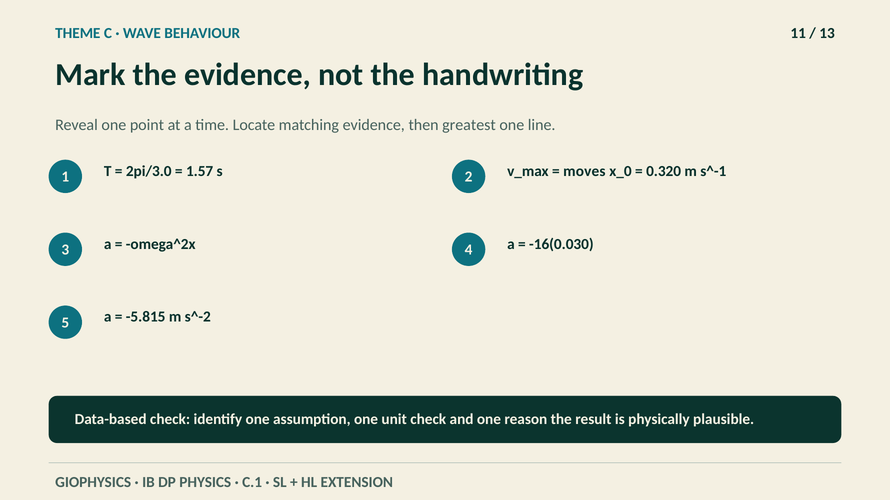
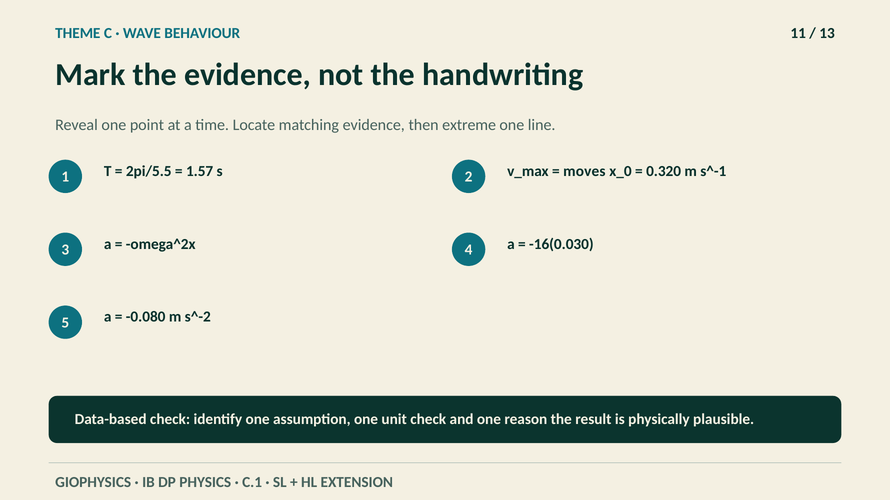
greatest: greatest -> extreme (469, 125)
2pi/3.0: 2pi/3.0 -> 2pi/5.5 (149, 171)
-5.815: -5.815 -> -0.080 (146, 317)
